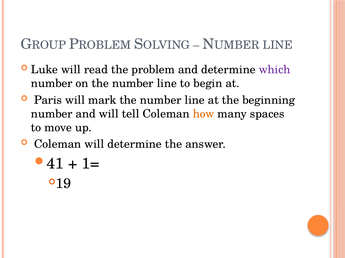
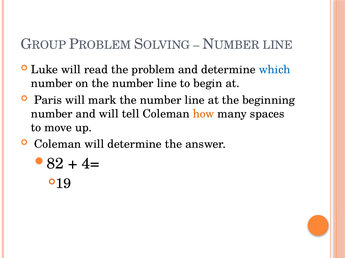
which colour: purple -> blue (275, 70)
41: 41 -> 82 (55, 164)
1=: 1= -> 4= (90, 164)
